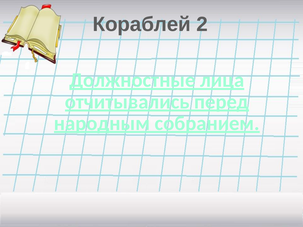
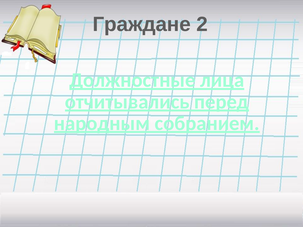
Кораблей: Кораблей -> Граждане (142, 24)
